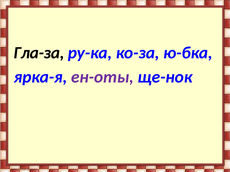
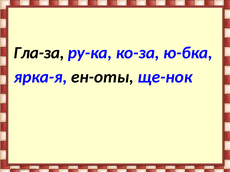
ен-оты colour: purple -> black (102, 77)
